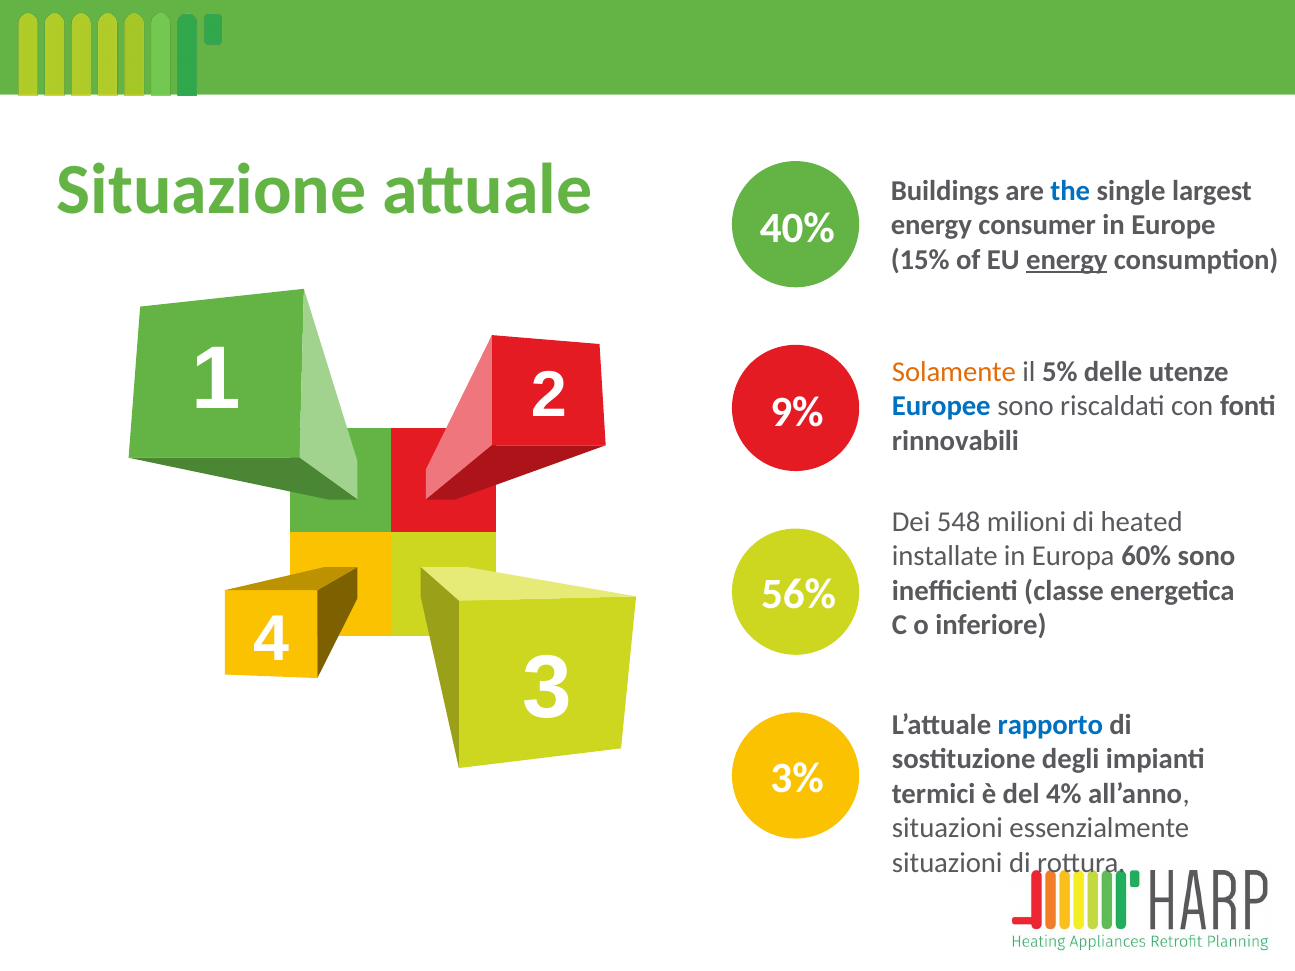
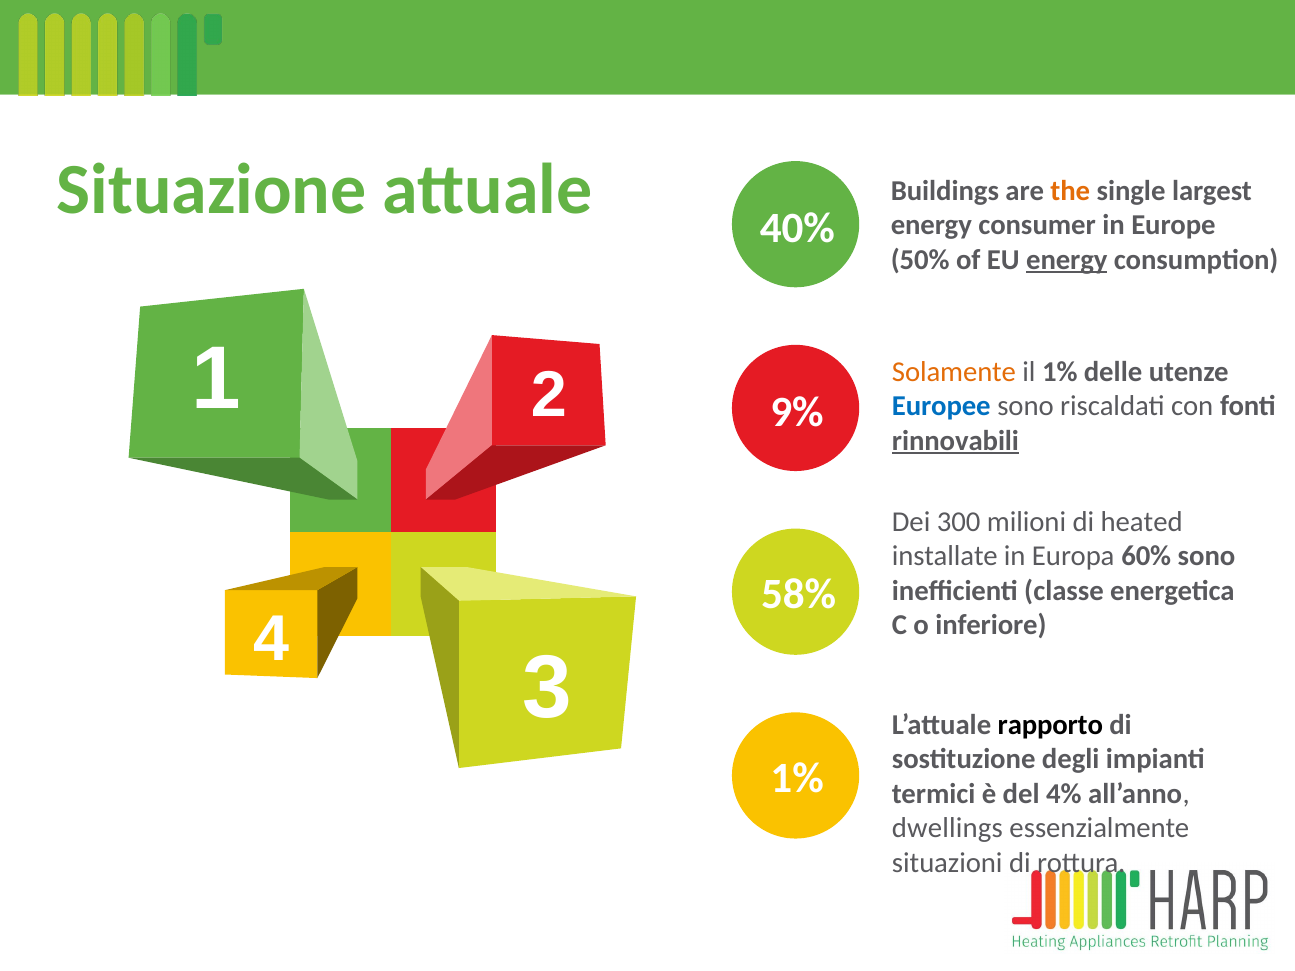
the colour: blue -> orange (1070, 191)
15%: 15% -> 50% (920, 260)
il 5%: 5% -> 1% (1060, 372)
rinnovabili underline: none -> present (955, 441)
548: 548 -> 300 (959, 522)
56%: 56% -> 58% (799, 594)
rapporto colour: blue -> black (1050, 725)
3%: 3% -> 1% (797, 778)
situazioni: situazioni -> dwellings (947, 829)
